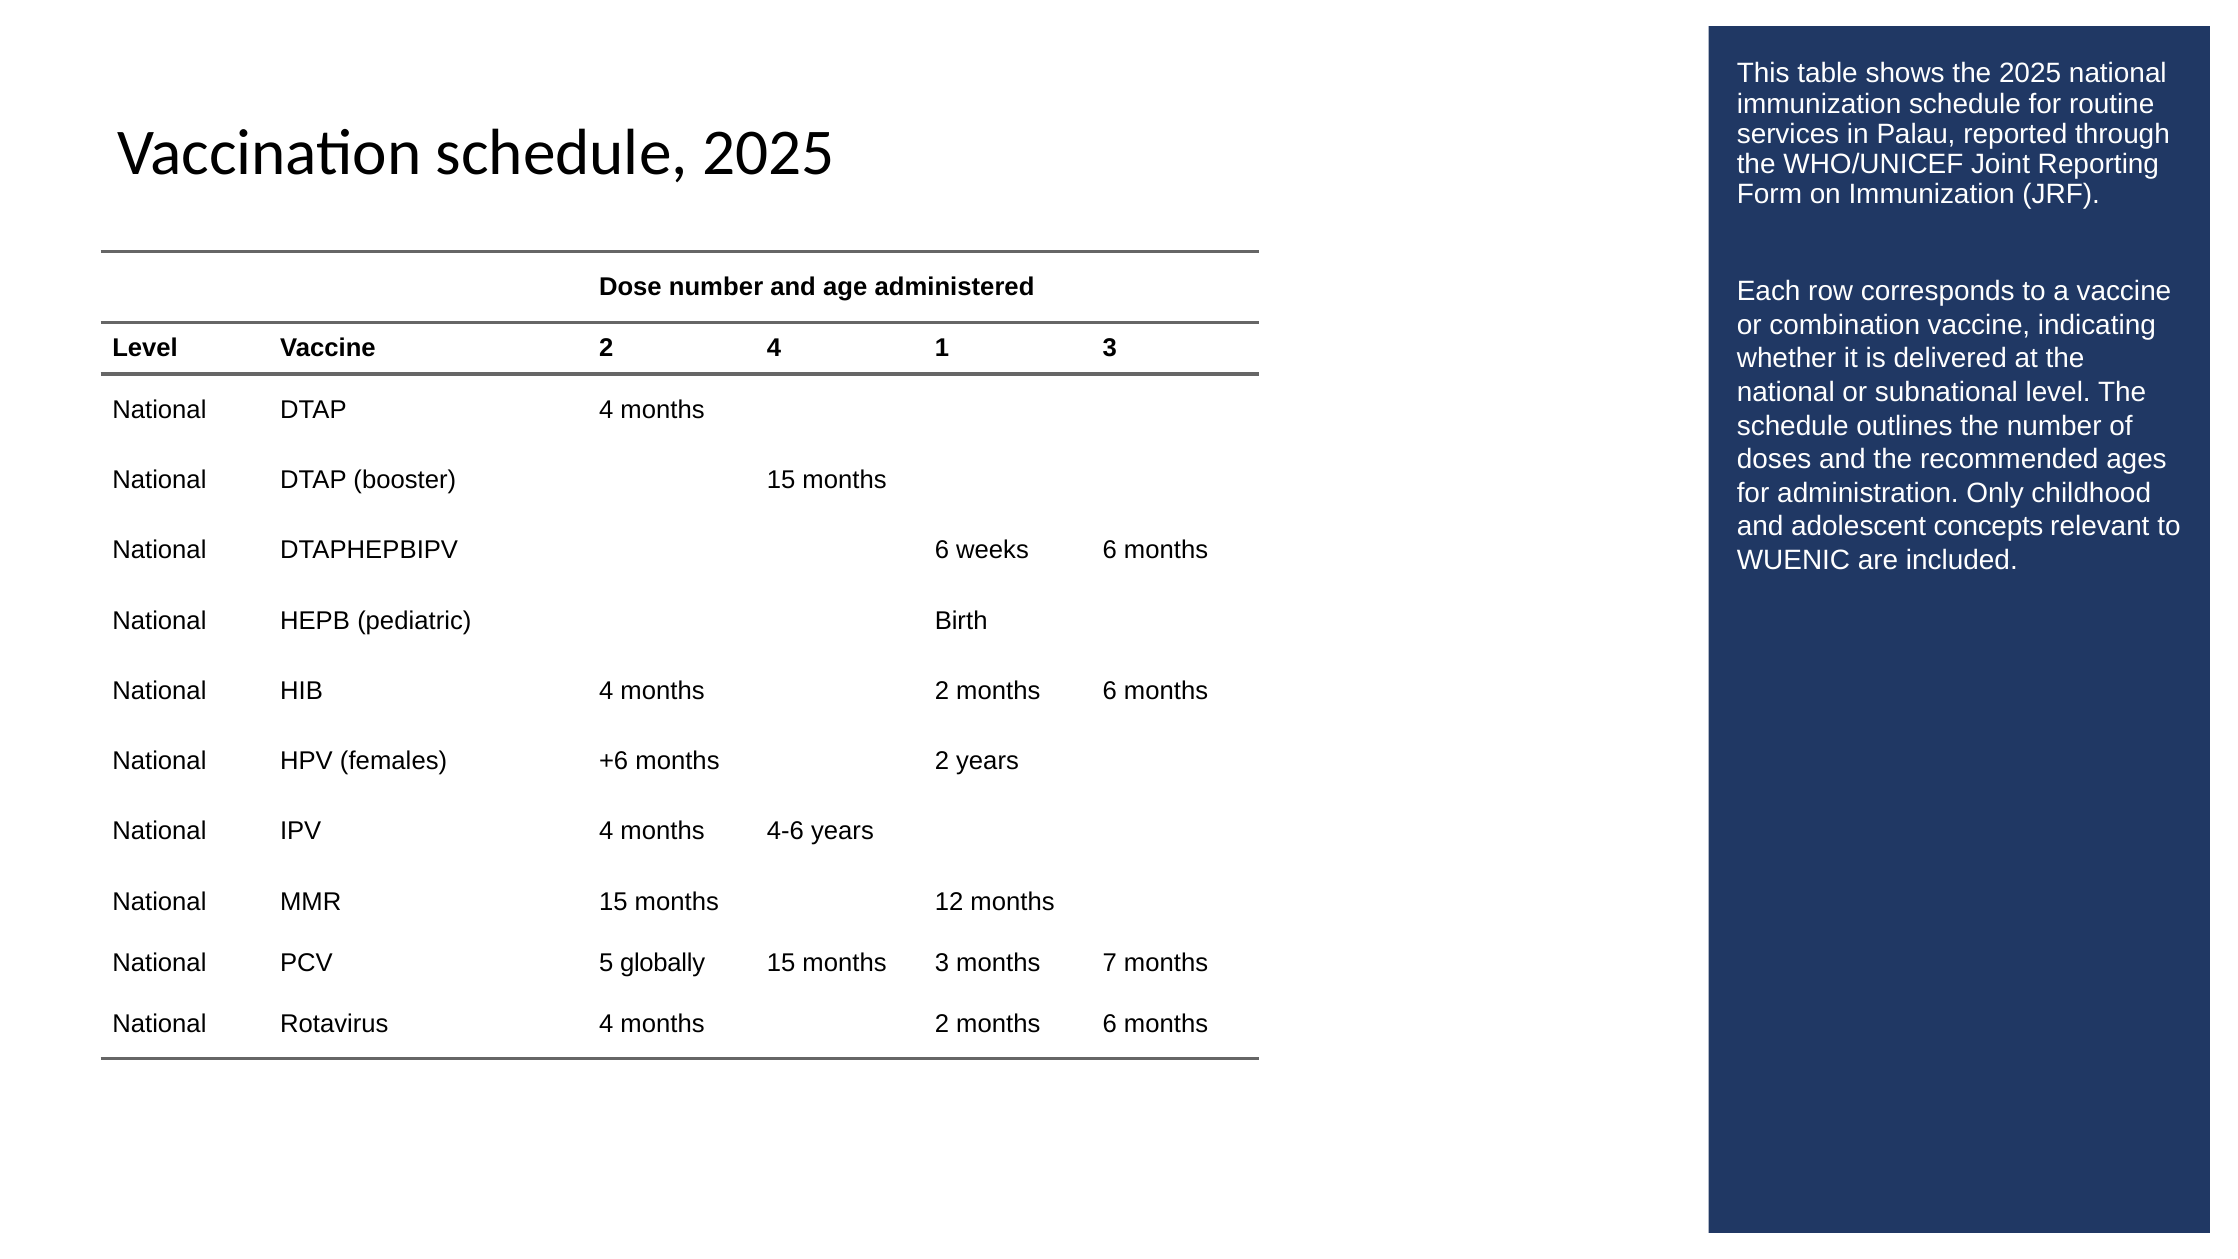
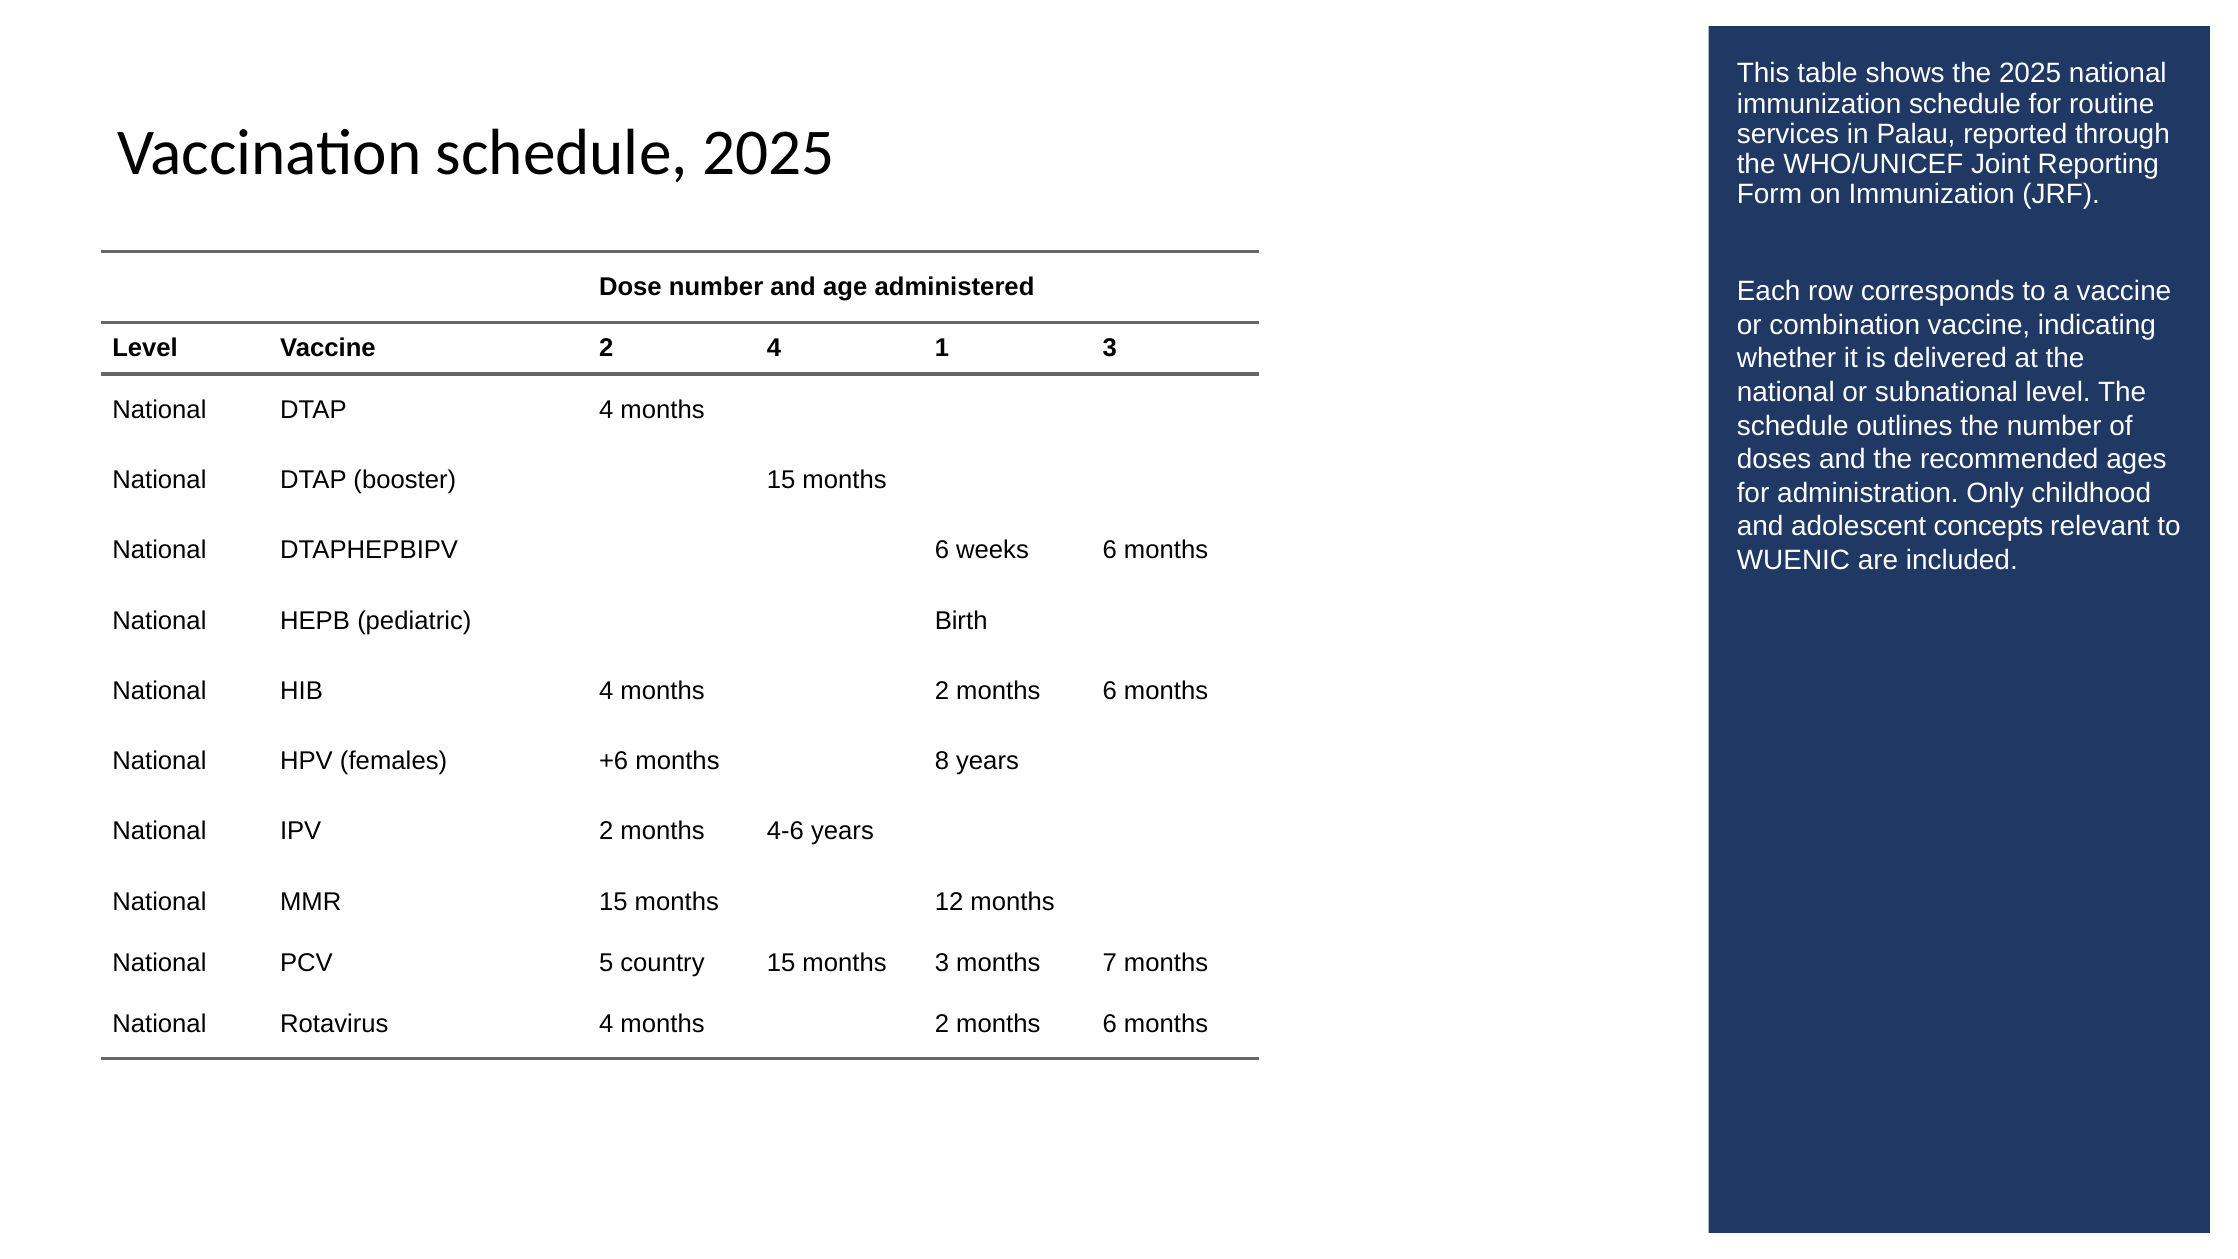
+6 months 2: 2 -> 8 (942, 761)
IPV 4: 4 -> 2 (606, 831)
globally: globally -> country (662, 963)
